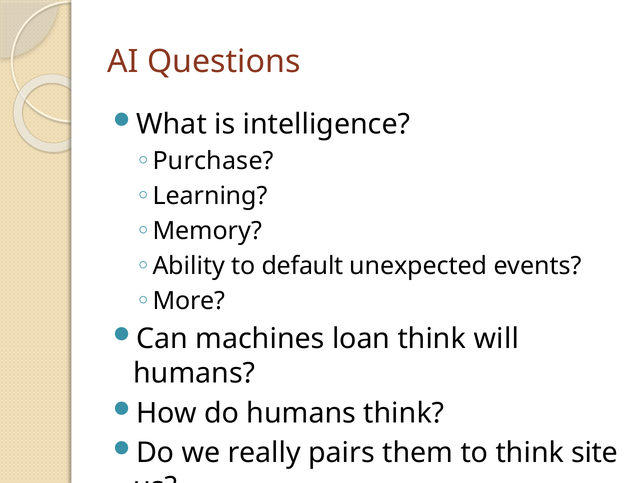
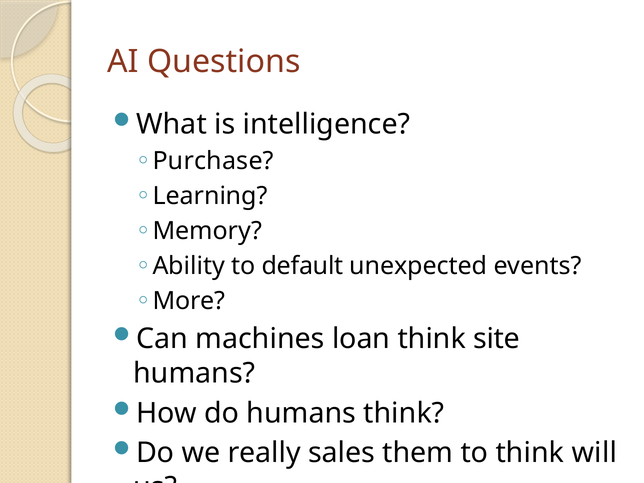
will: will -> site (497, 339)
pairs: pairs -> sales (341, 453)
site: site -> will (594, 453)
